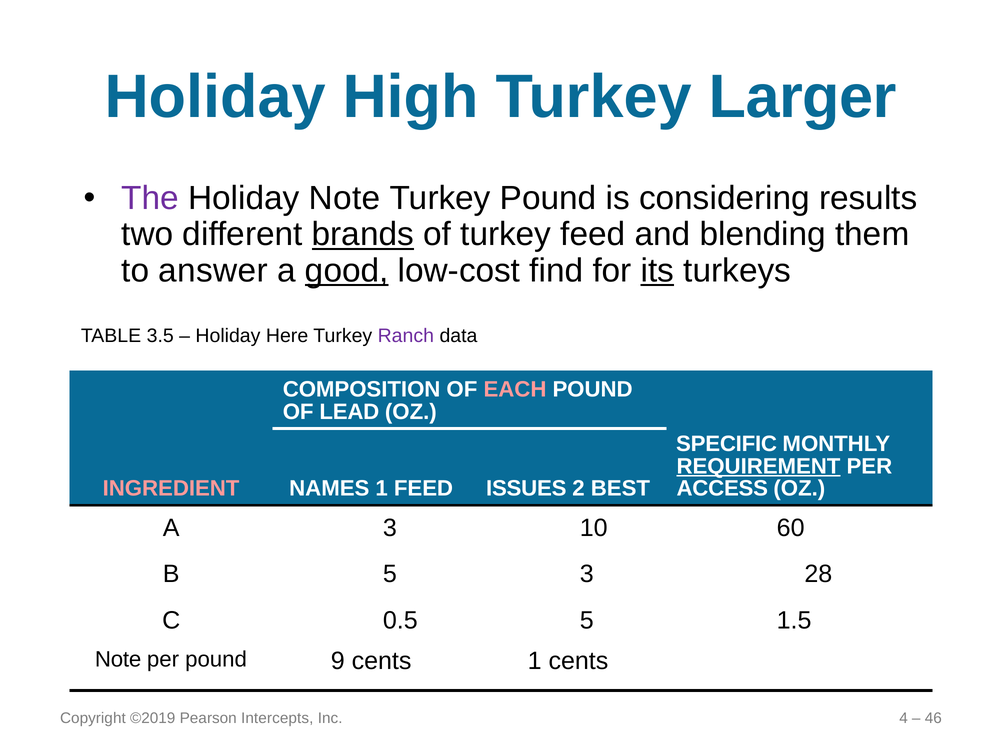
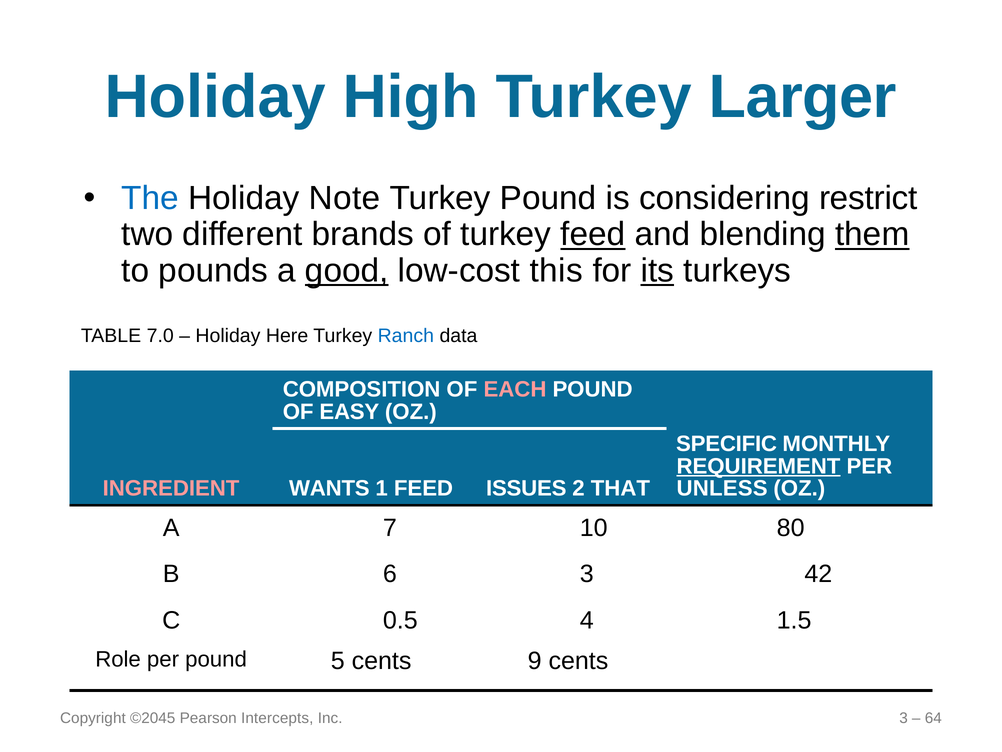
The colour: purple -> blue (150, 198)
results: results -> restrict (868, 198)
brands underline: present -> none (363, 234)
feed underline: none -> present (593, 234)
them underline: none -> present (872, 234)
answer: answer -> pounds (213, 270)
find: find -> this (556, 270)
3.5: 3.5 -> 7.0 (160, 335)
Ranch colour: purple -> blue (406, 335)
LEAD: LEAD -> EASY (349, 412)
NAMES: NAMES -> WANTS (329, 488)
BEST: BEST -> THAT (620, 488)
ACCESS: ACCESS -> UNLESS (722, 488)
A 3: 3 -> 7 (390, 527)
60: 60 -> 80 (791, 527)
B 5: 5 -> 6 (390, 574)
28: 28 -> 42 (818, 574)
0.5 5: 5 -> 4 (587, 620)
Note: Note -> Role (118, 659)
9: 9 -> 5 (338, 661)
cents 1: 1 -> 9 (535, 661)
©2019: ©2019 -> ©2045 (153, 718)
Inc 4: 4 -> 3 (904, 718)
46: 46 -> 64 (933, 718)
